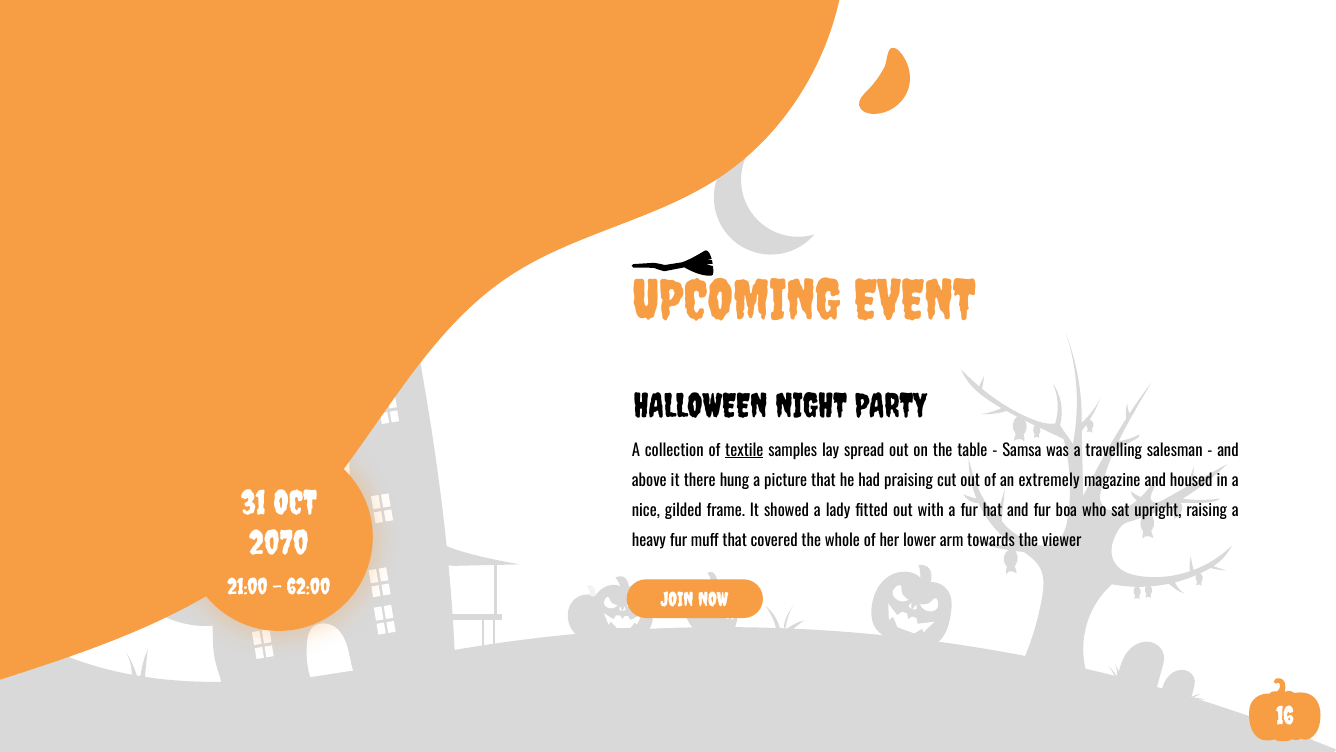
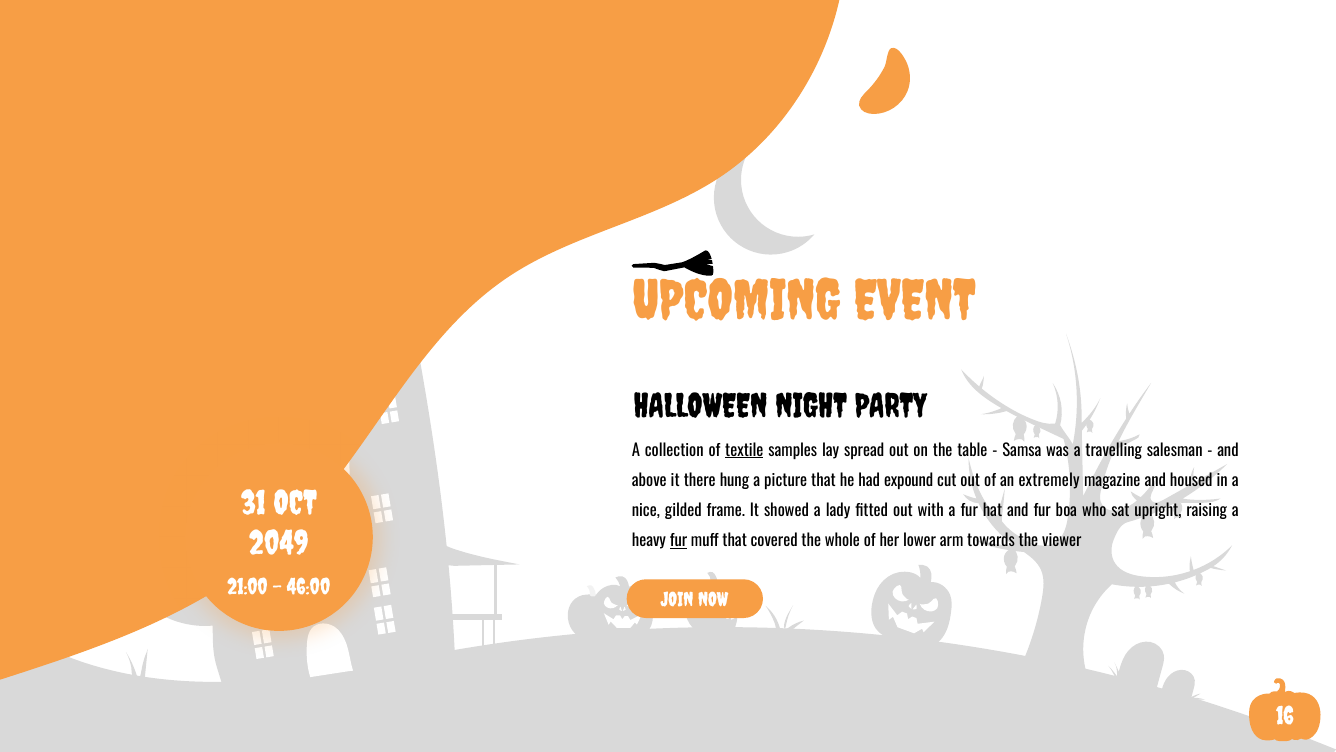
praising: praising -> expound (909, 480)
2070: 2070 -> 2049 (279, 543)
fur underline: none -> present (678, 541)
62:00: 62:00 -> 46:00 (309, 586)
